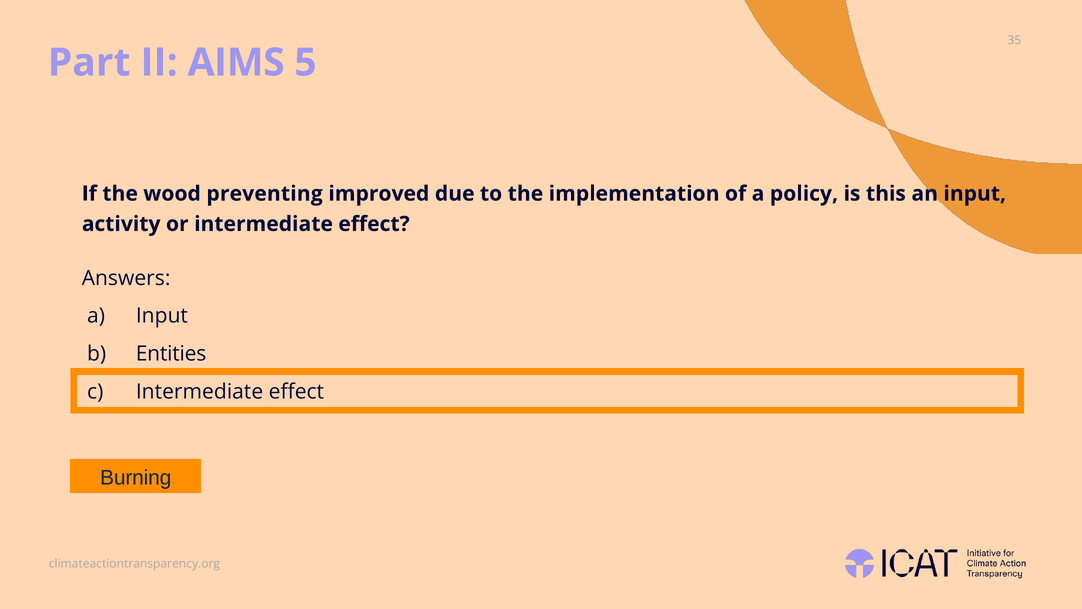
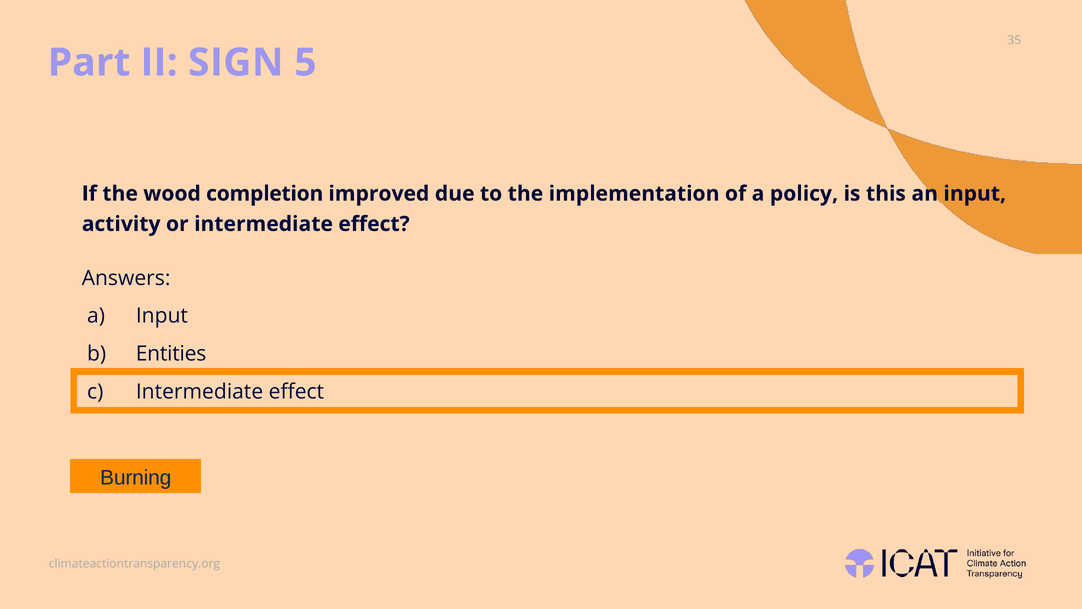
AIMS: AIMS -> SIGN (236, 63)
preventing: preventing -> completion (265, 194)
